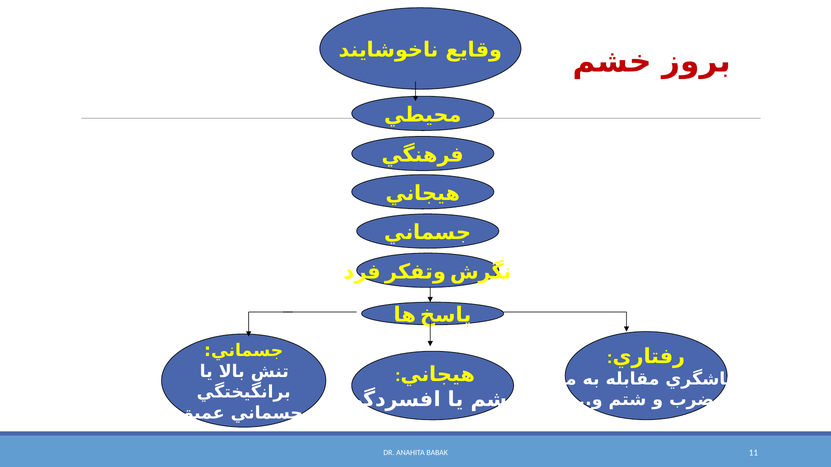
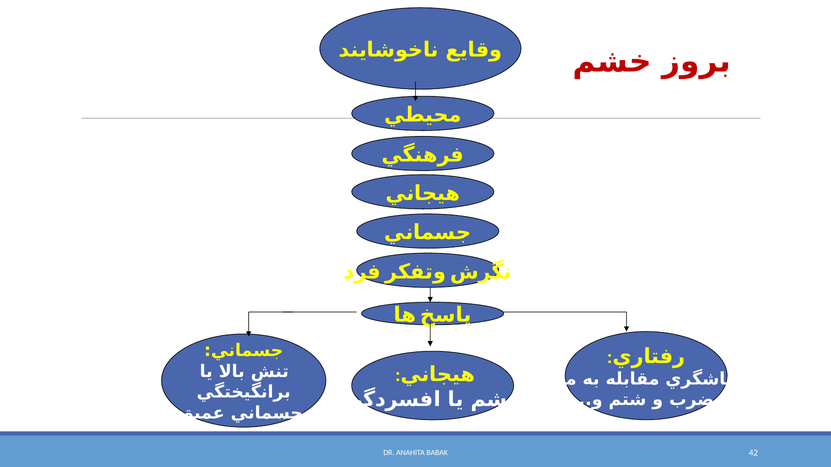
11: 11 -> 42 (753, 453)
